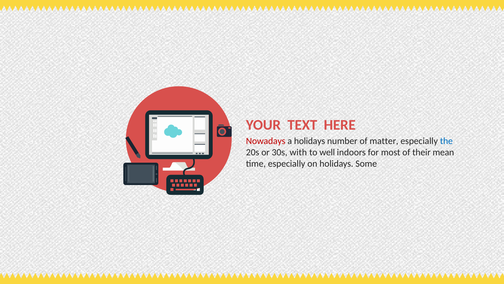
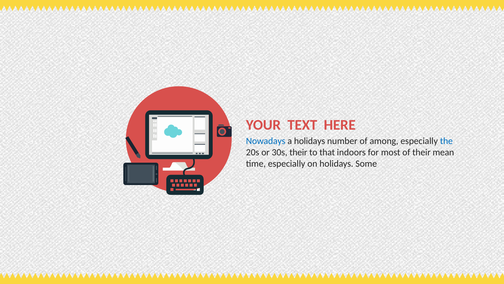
Nowadays colour: red -> blue (266, 141)
matter: matter -> among (384, 141)
30s with: with -> their (298, 152)
well: well -> that (327, 152)
